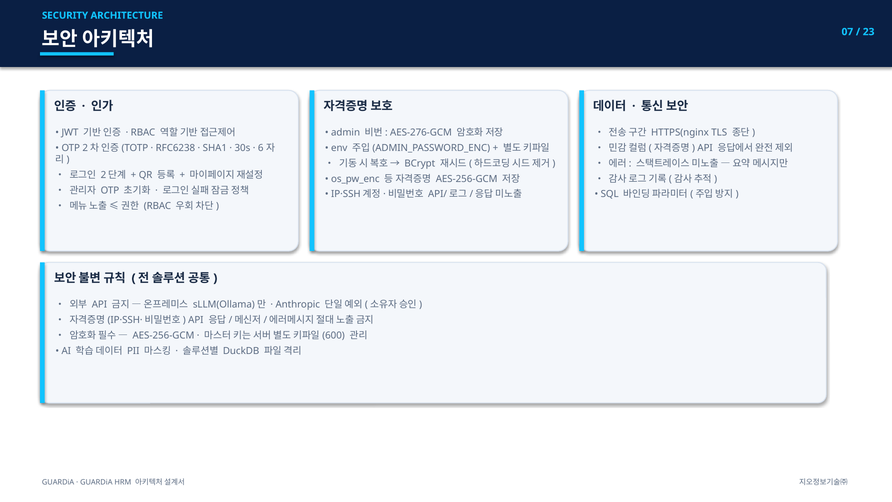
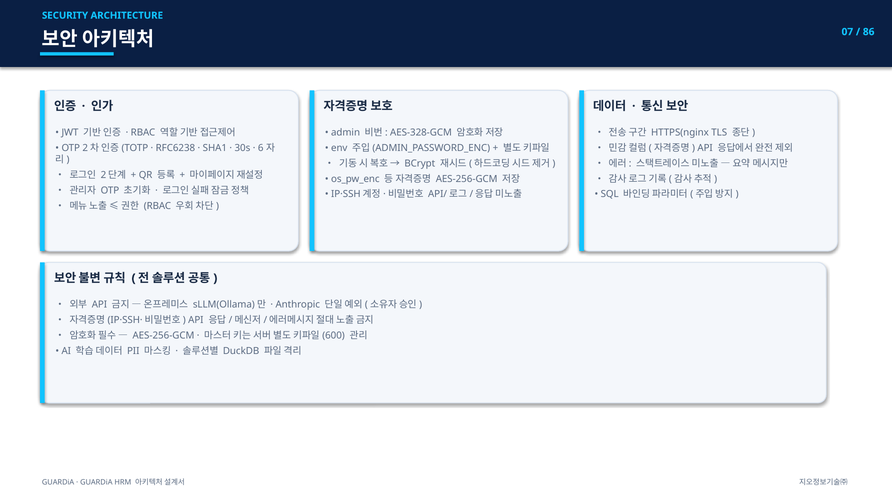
23: 23 -> 86 (869, 32)
AES-276-GCM: AES-276-GCM -> AES-328-GCM (421, 133)
